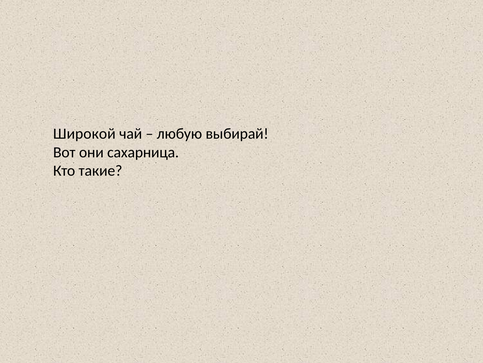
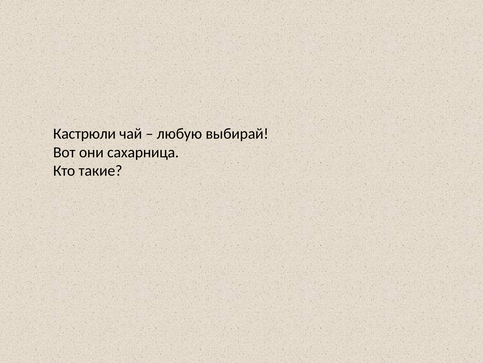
Широкой: Широкой -> Кастрюли (85, 133)
